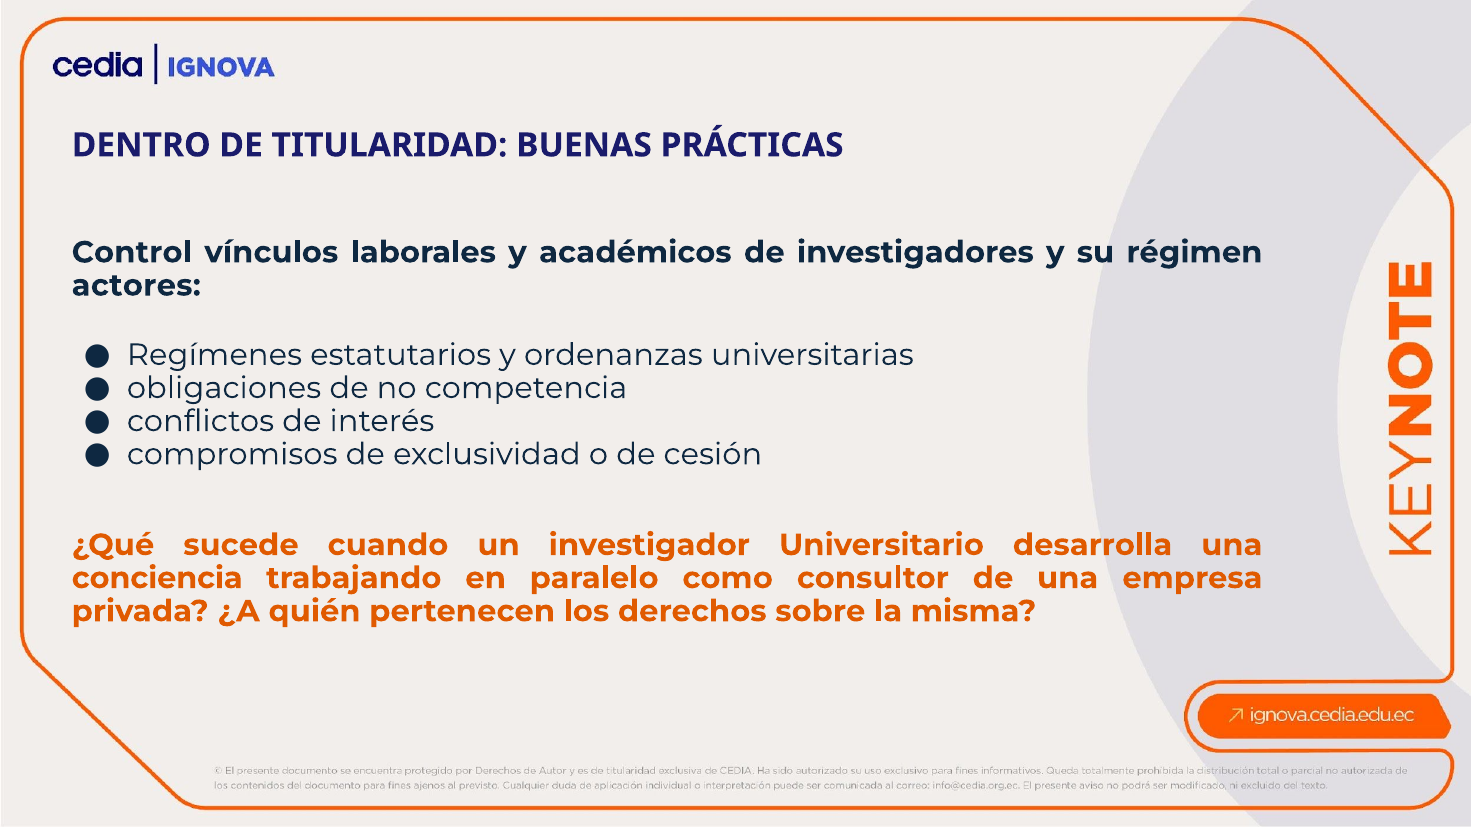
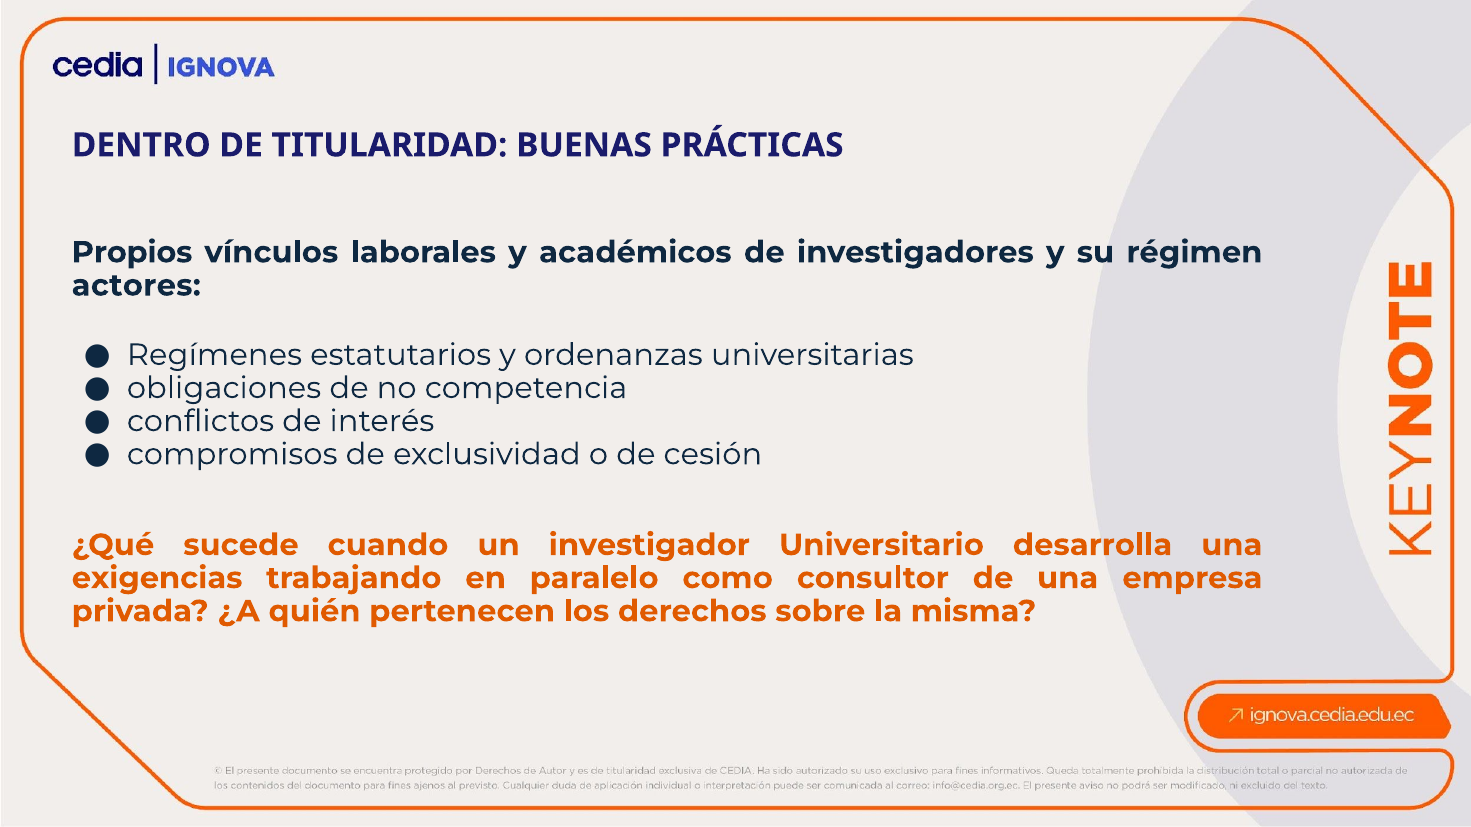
Control: Control -> Propios (132, 252)
conciencia: conciencia -> exigencias (157, 578)
